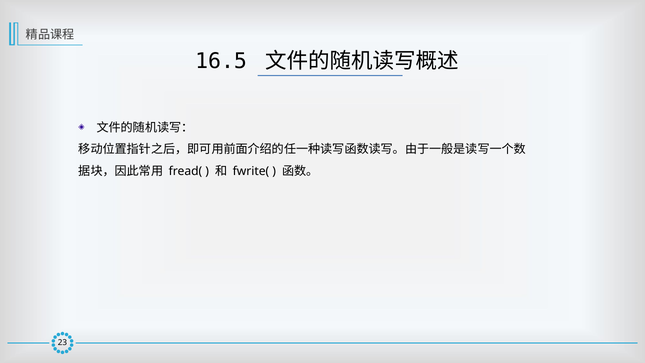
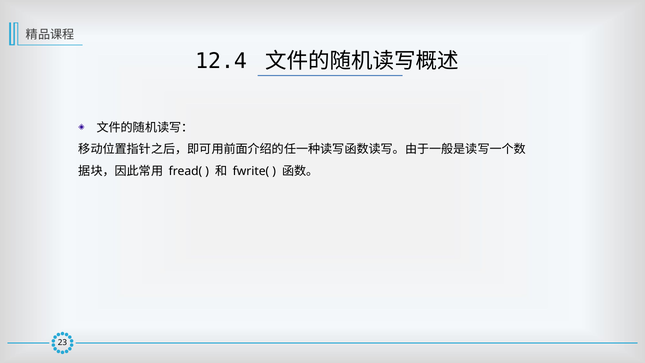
16.5: 16.5 -> 12.4 (221, 61)
